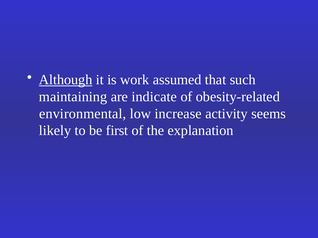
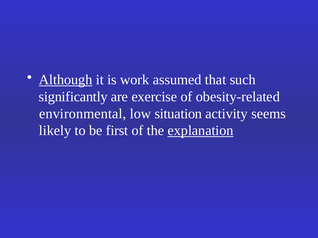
maintaining: maintaining -> significantly (73, 97)
indicate: indicate -> exercise (154, 97)
increase: increase -> situation (178, 114)
explanation underline: none -> present (201, 131)
